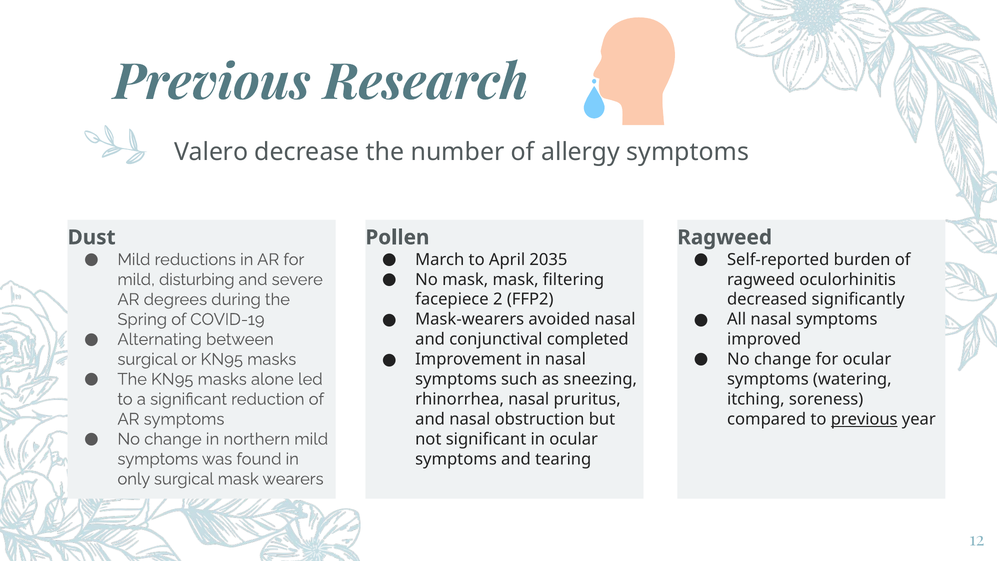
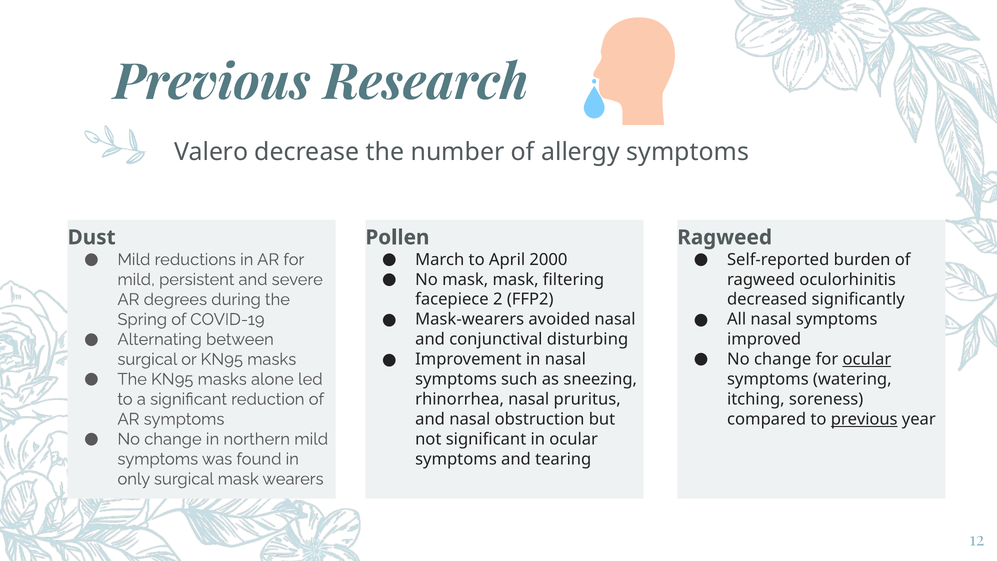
2035: 2035 -> 2000 (548, 260)
disturbing: disturbing -> persistent (197, 279)
completed: completed -> disturbing (588, 339)
ocular underline: none -> present (867, 359)
